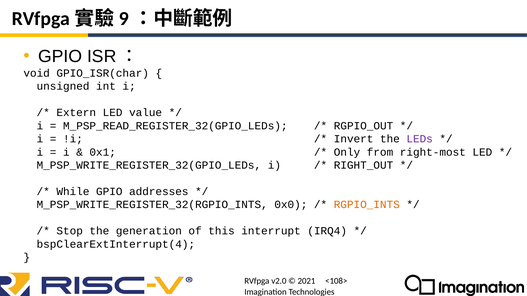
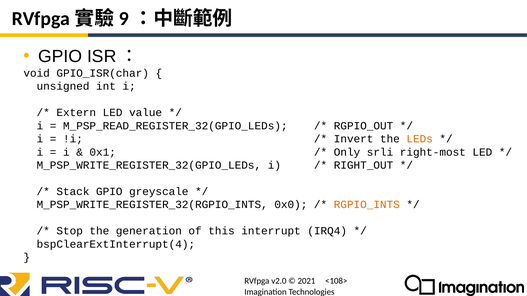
LEDs colour: purple -> orange (420, 139)
from: from -> srli (380, 152)
While: While -> Stack (73, 192)
addresses: addresses -> greyscale (159, 192)
